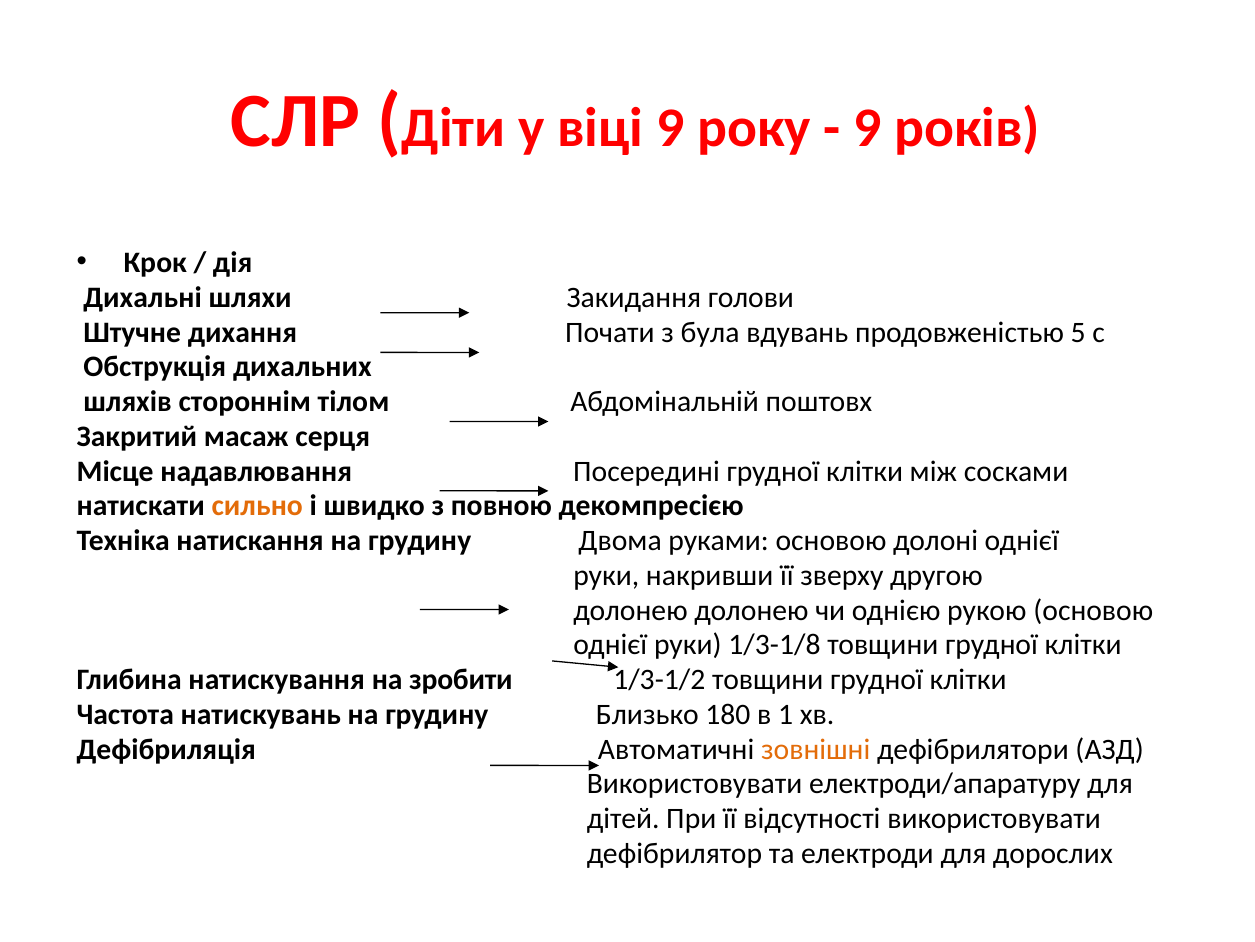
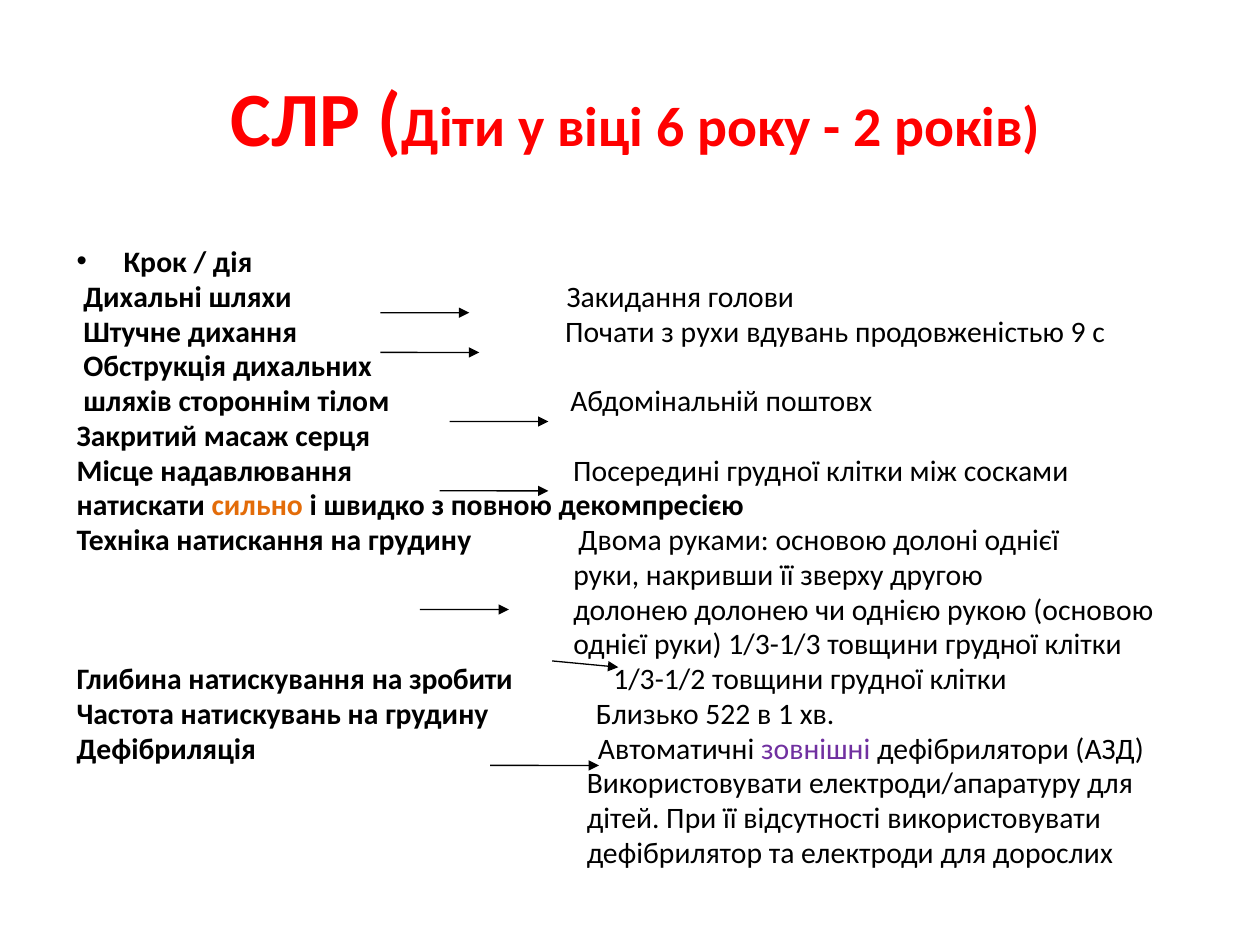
віці 9: 9 -> 6 (670, 128)
9: 9 -> 2 (867, 128)
була: була -> рухи (710, 332)
5: 5 -> 9 (1078, 332)
1/3-1/8: 1/3-1/8 -> 1/3-1/3 (774, 645)
180: 180 -> 522 (728, 714)
зовнішні colour: orange -> purple (816, 749)
